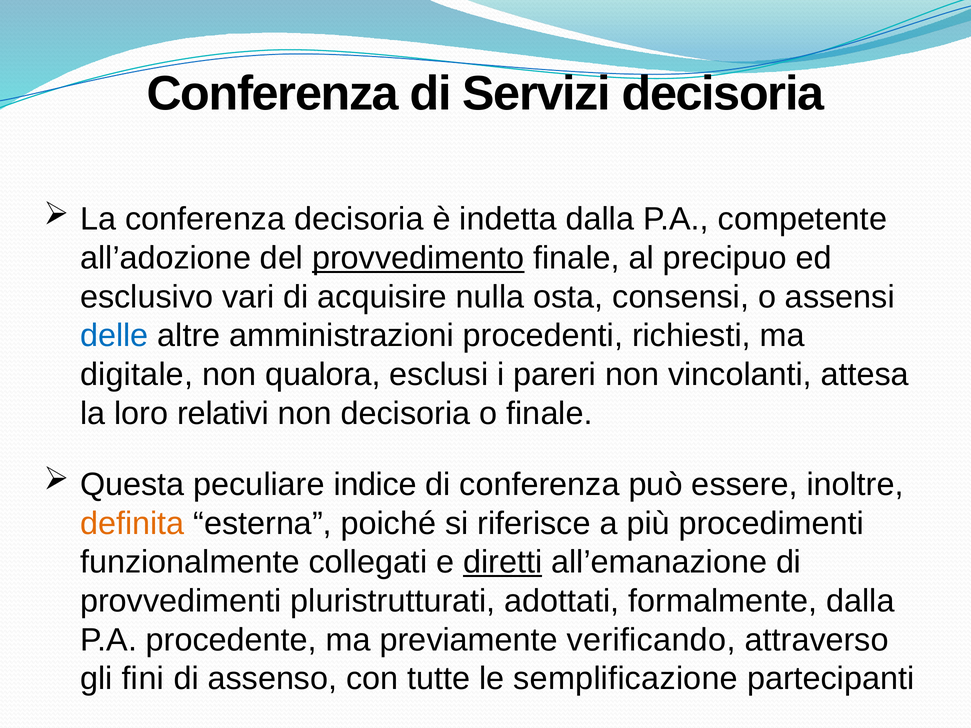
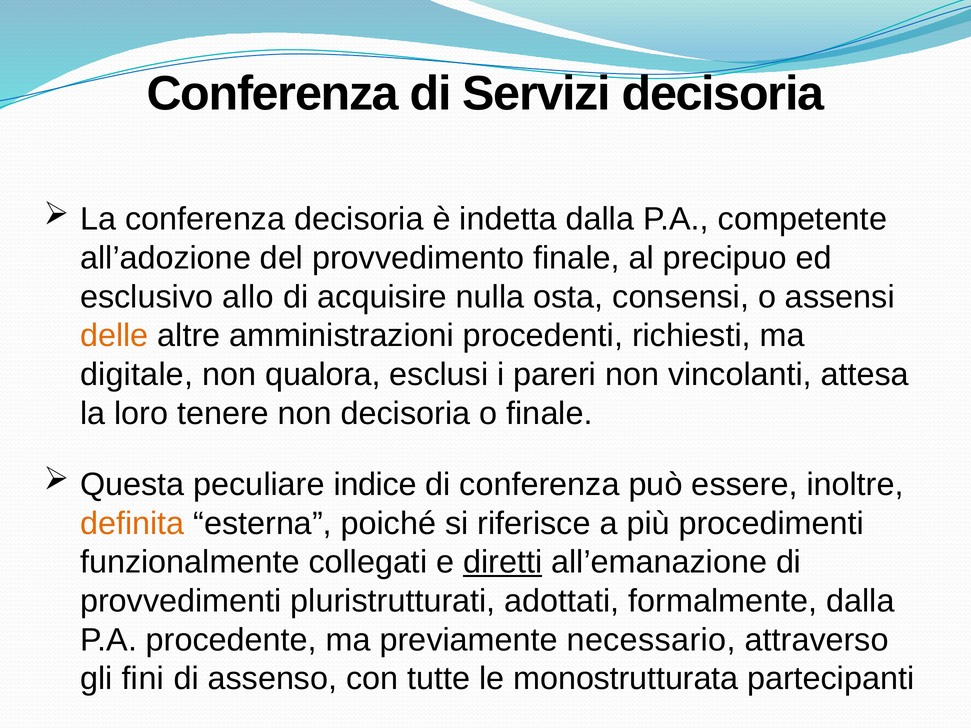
provvedimento underline: present -> none (418, 258)
vari: vari -> allo (248, 297)
delle colour: blue -> orange (114, 336)
relativi: relativi -> tenere (223, 413)
verificando: verificando -> necessario (651, 640)
semplificazione: semplificazione -> monostrutturata (626, 679)
